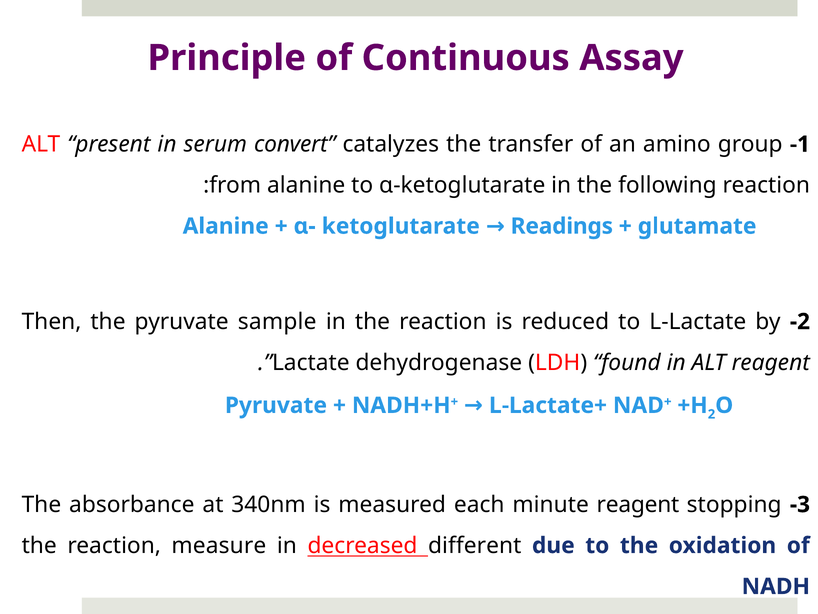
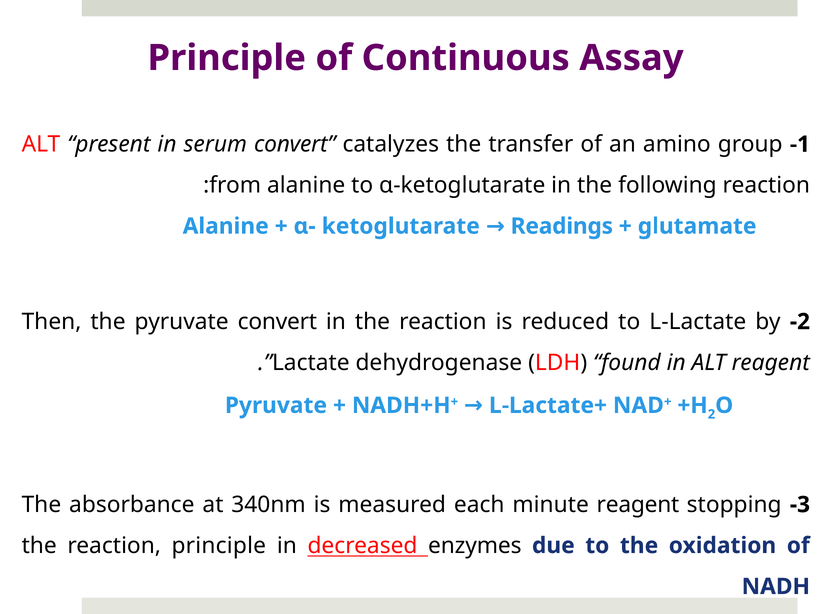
pyruvate sample: sample -> convert (277, 321)
reaction measure: measure -> principle (219, 545)
different: different -> enzymes (475, 545)
